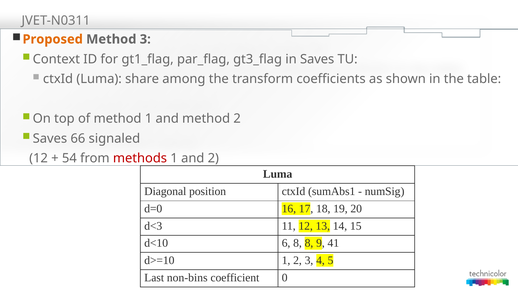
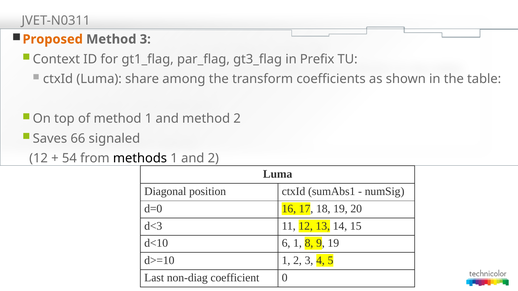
in Saves: Saves -> Prefix (317, 59)
methods colour: red -> black (140, 158)
6 8: 8 -> 1 (298, 244)
9 41: 41 -> 19 (333, 244)
non-bins: non-bins -> non-diag (187, 278)
